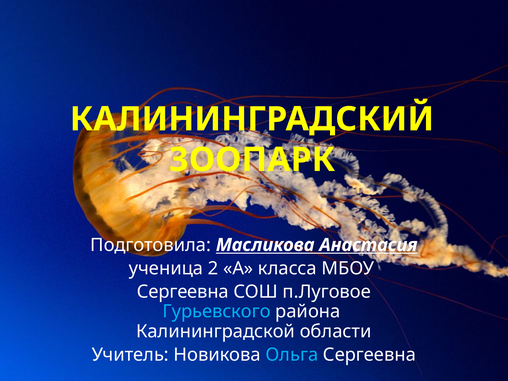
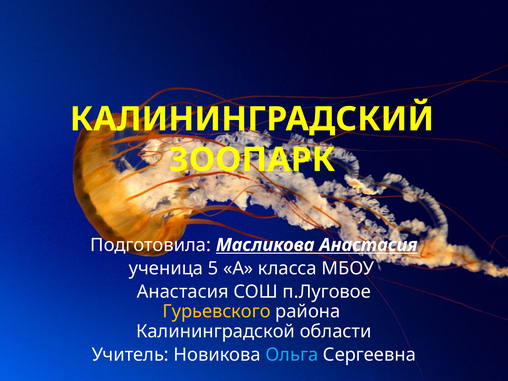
2: 2 -> 5 (213, 268)
Сергеевна: Сергеевна -> Анастасия (183, 292)
Гурьевского colour: light blue -> yellow (217, 311)
